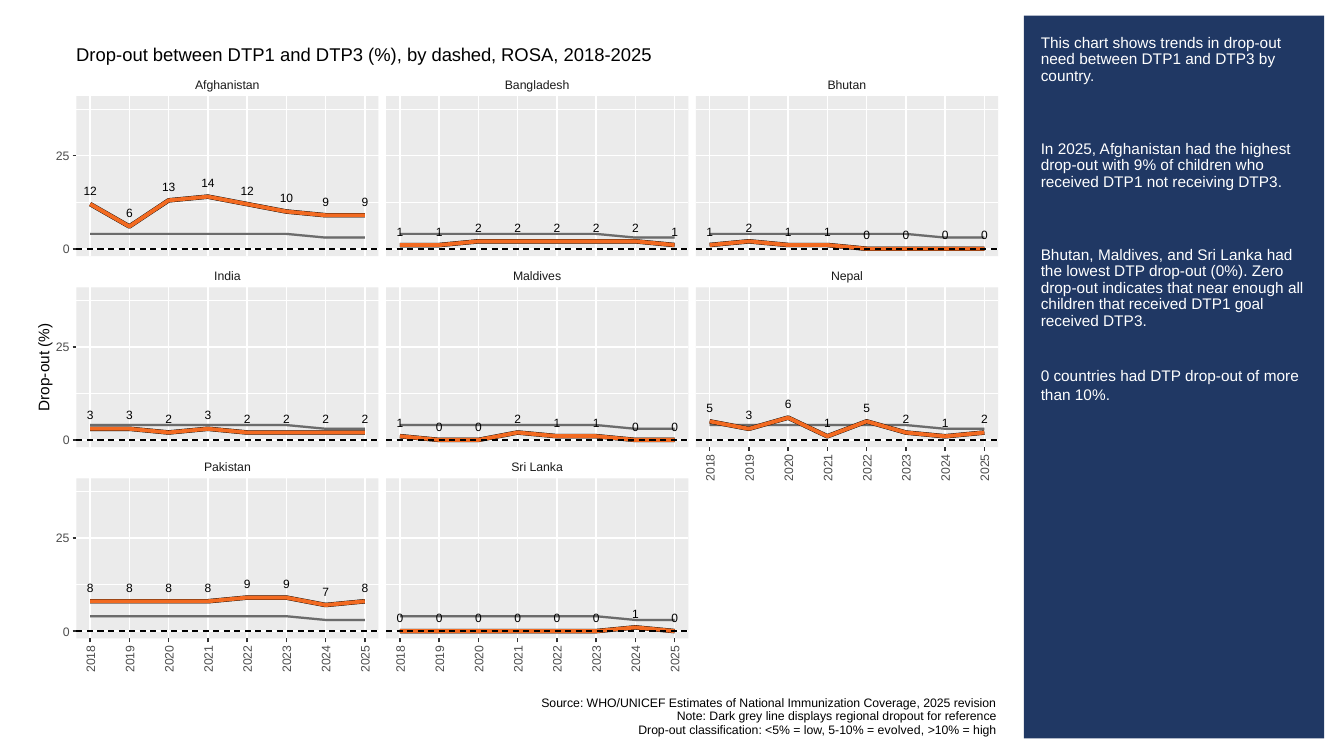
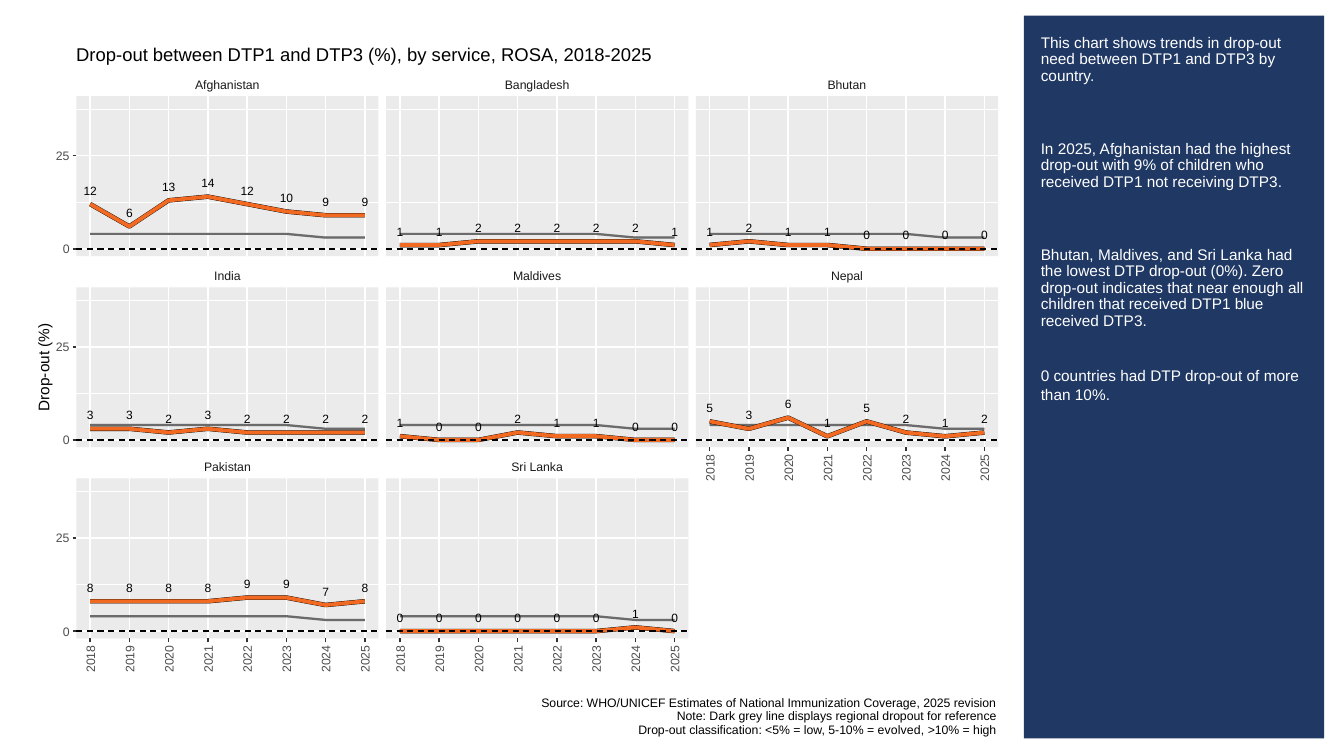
dashed: dashed -> service (464, 56)
goal: goal -> blue (1249, 305)
